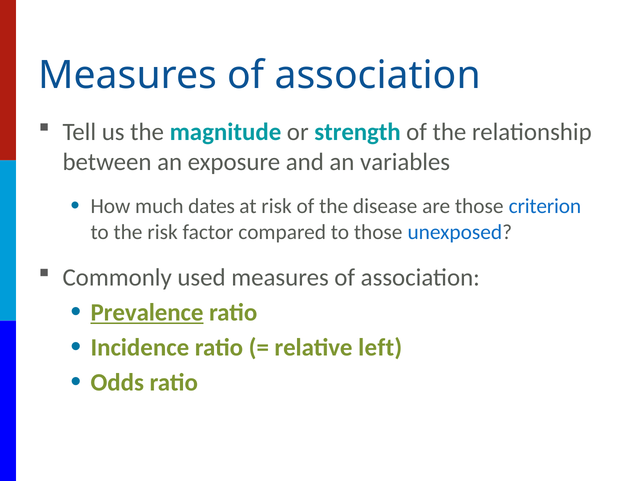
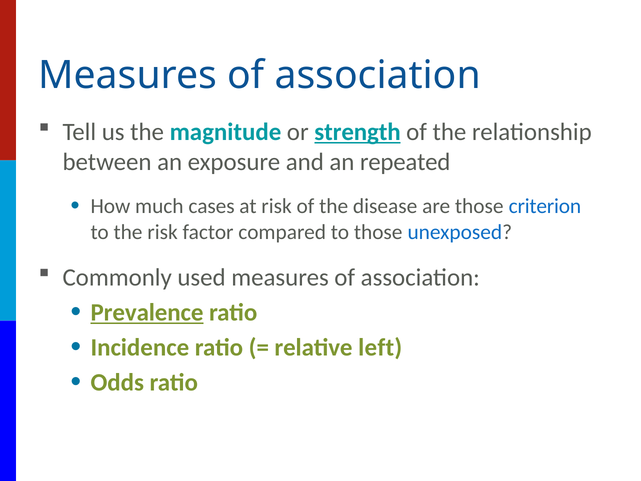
strength underline: none -> present (358, 132)
variables: variables -> repeated (405, 162)
dates: dates -> cases (212, 206)
